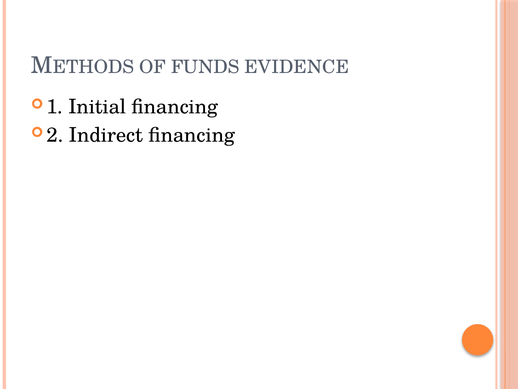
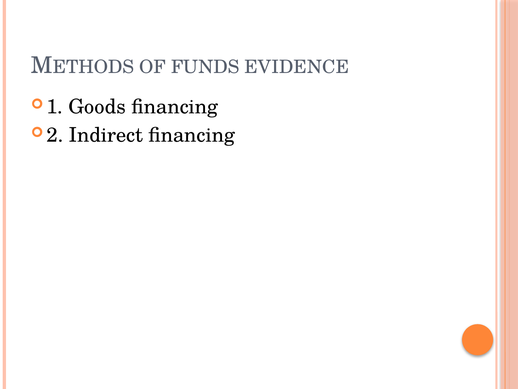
Initial: Initial -> Goods (97, 107)
